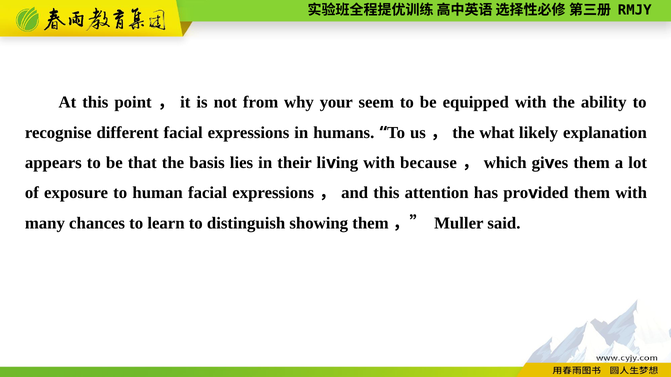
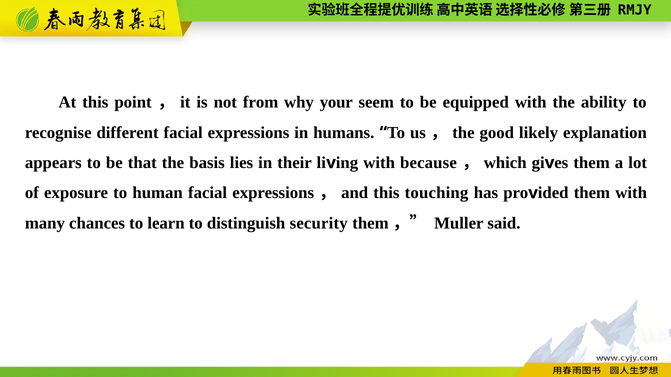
what: what -> good (497, 133)
attention: attention -> touching (437, 193)
showing: showing -> security (319, 223)
